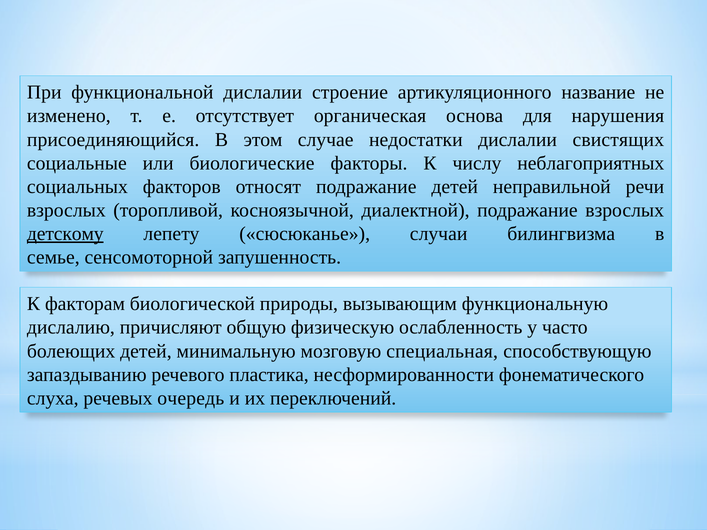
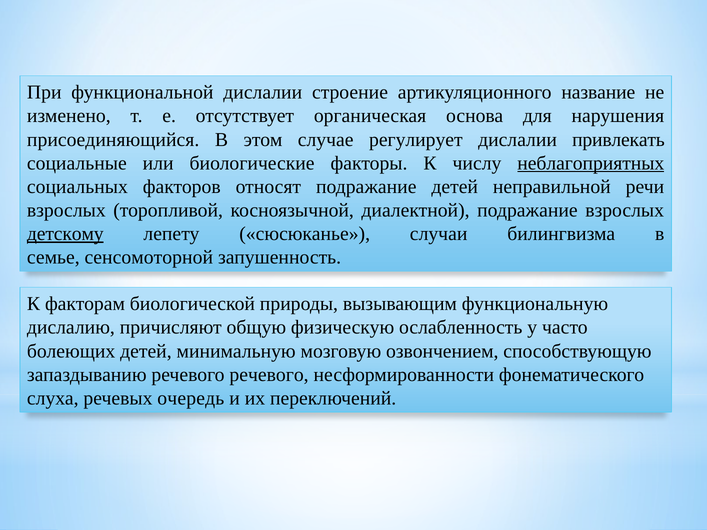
недостатки: недостатки -> регулирует (416, 140)
свистящих: свистящих -> привлекать (618, 140)
неблагоприятных underline: none -> present (591, 163)
специальная: специальная -> озвончением (442, 351)
речевого пластика: пластика -> речевого (269, 375)
